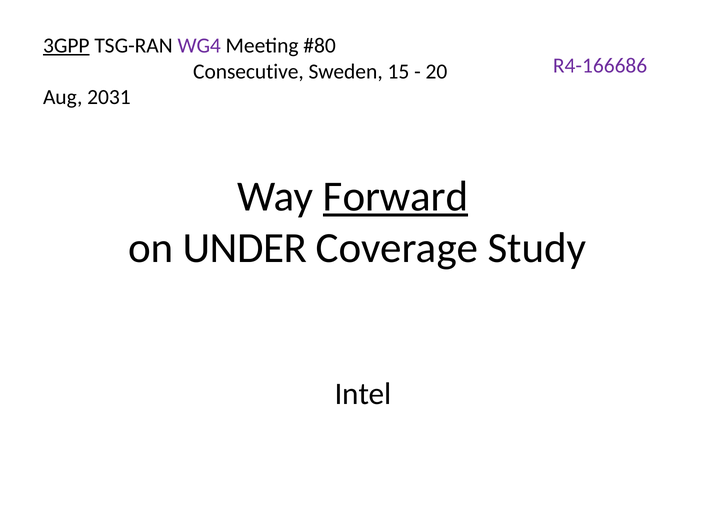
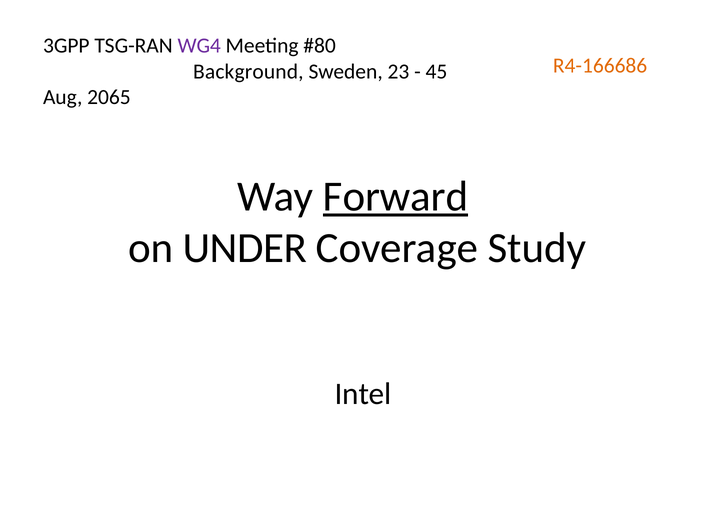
3GPP underline: present -> none (66, 46)
R4-166686 colour: purple -> orange (600, 66)
Consecutive: Consecutive -> Background (248, 71)
15: 15 -> 23 (398, 71)
20: 20 -> 45 (436, 71)
2031: 2031 -> 2065 (109, 97)
